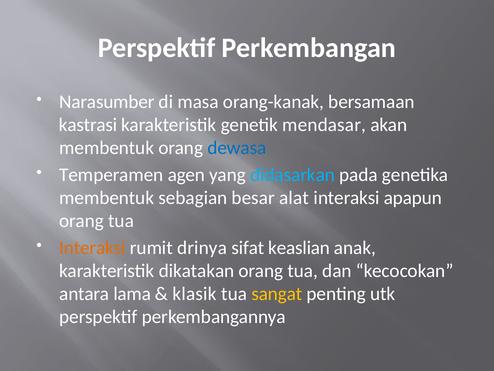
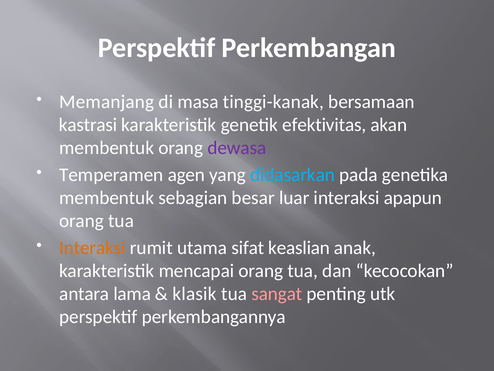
Narasumber: Narasumber -> Memanjang (107, 102)
orang-kanak: orang-kanak -> tinggi-kanak (273, 102)
mendasar: mendasar -> efektivitas (324, 125)
dewasa colour: blue -> purple (237, 148)
alat: alat -> luar (294, 198)
drinya: drinya -> utama (202, 247)
dikatakan: dikatakan -> mencapai (196, 270)
sangat colour: yellow -> pink (277, 293)
